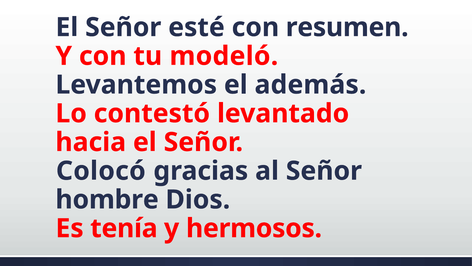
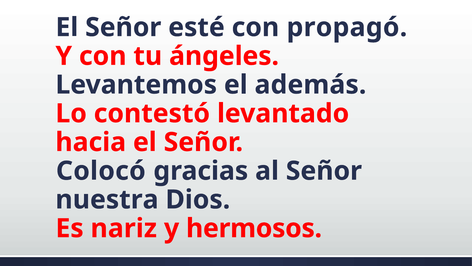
resumen: resumen -> propagó (347, 27)
modeló: modeló -> ángeles (224, 56)
hombre: hombre -> nuestra (107, 199)
tenía: tenía -> nariz (124, 228)
